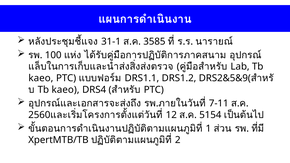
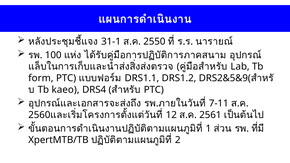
3585: 3585 -> 2550 (154, 42)
kaeo: kaeo -> form (41, 78)
5154: 5154 -> 2561 (210, 115)
